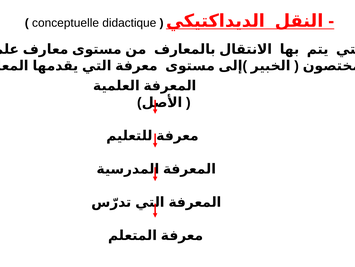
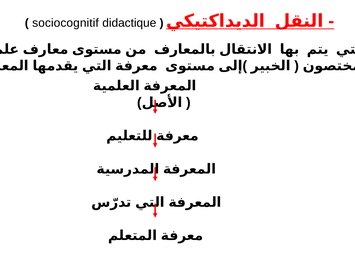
conceptuelle: conceptuelle -> sociocognitif (65, 23)
